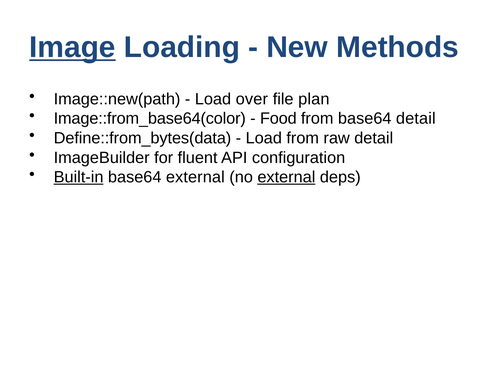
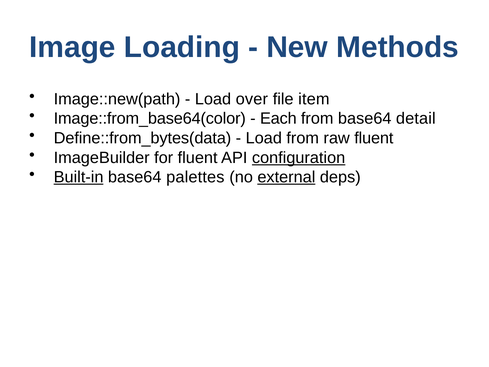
Image underline: present -> none (72, 47)
plan: plan -> item (314, 99)
Food: Food -> Each (278, 118)
raw detail: detail -> fluent (374, 138)
configuration underline: none -> present (299, 158)
base64 external: external -> palettes (195, 177)
